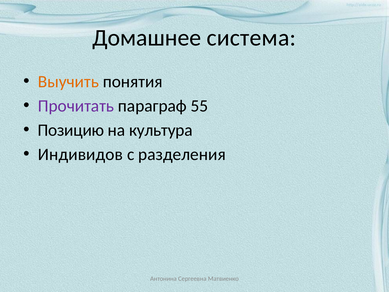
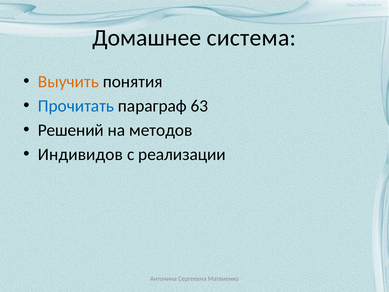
Прочитать colour: purple -> blue (76, 106)
55: 55 -> 63 (199, 106)
Позицию: Позицию -> Решений (71, 130)
культура: культура -> методов (161, 130)
разделения: разделения -> реализации (182, 154)
